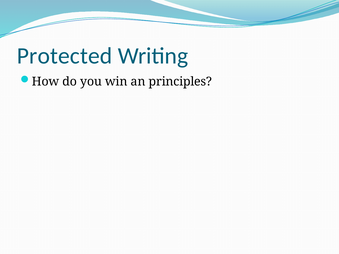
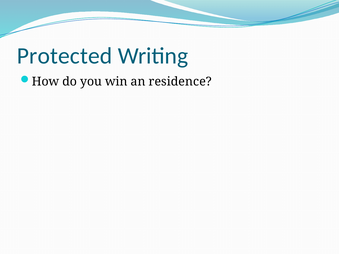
principles: principles -> residence (180, 82)
